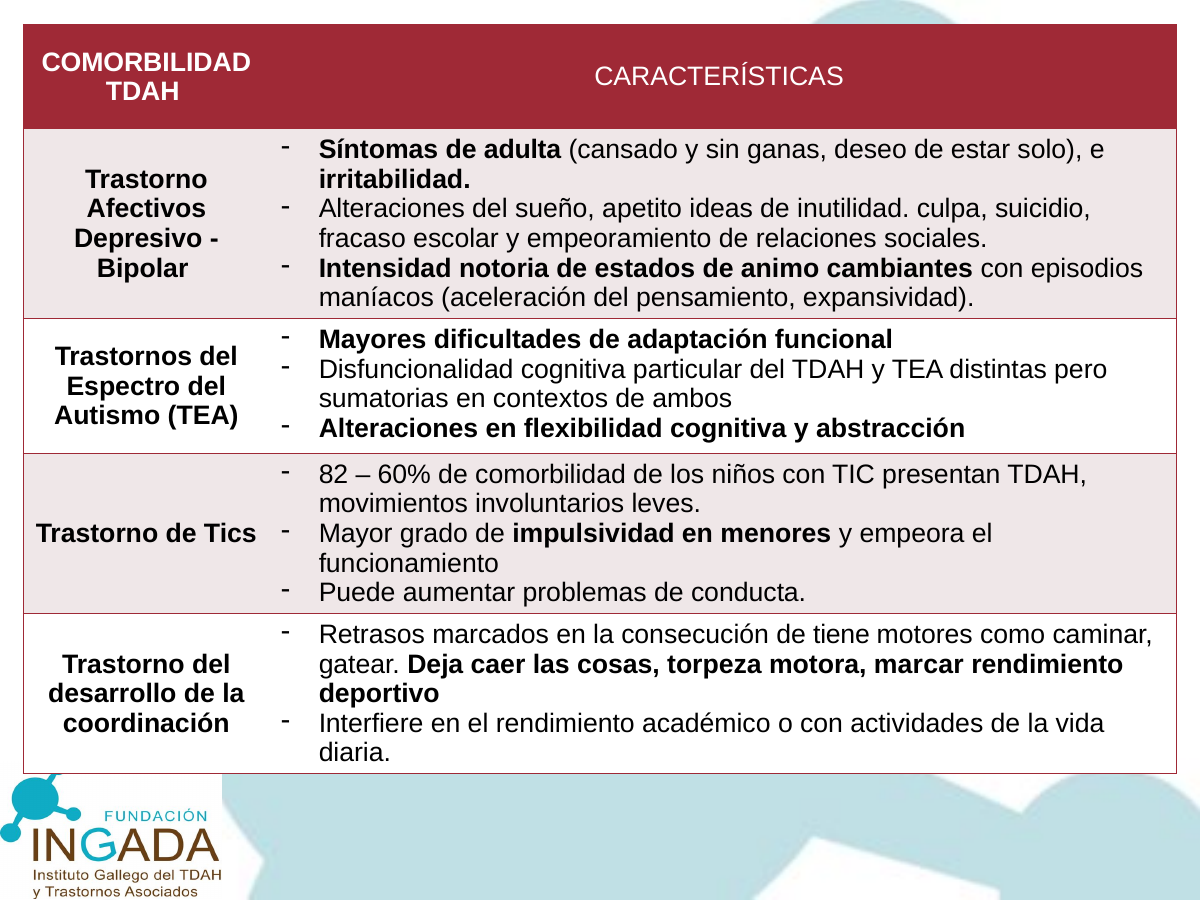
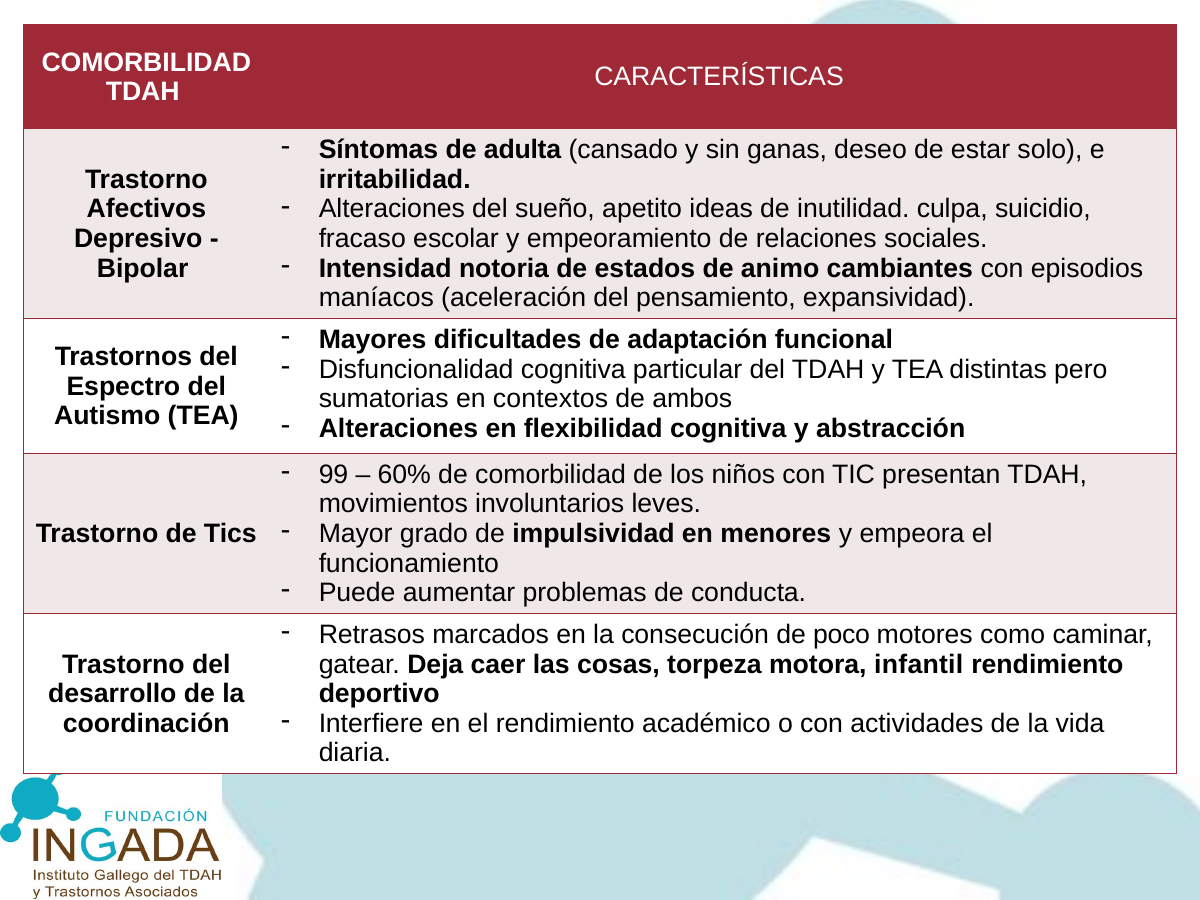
82: 82 -> 99 (334, 474)
tiene: tiene -> poco (842, 635)
marcar: marcar -> infantil (919, 664)
